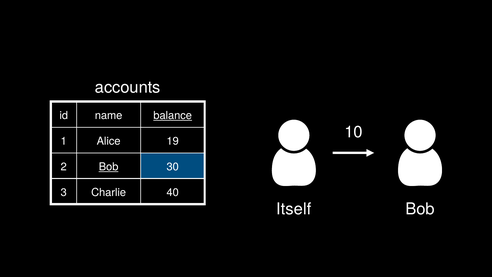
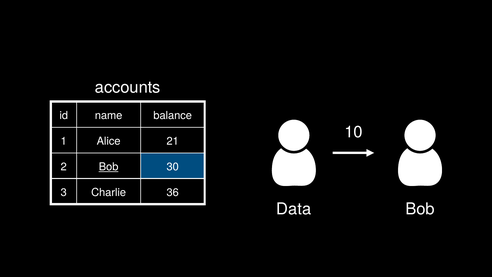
balance underline: present -> none (173, 115)
19: 19 -> 21 (173, 141)
40: 40 -> 36 (173, 192)
Itself: Itself -> Data (294, 209)
